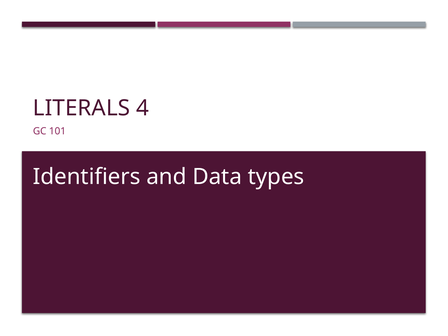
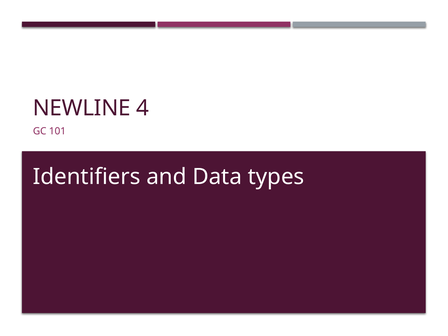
LITERALS: LITERALS -> NEWLINE (82, 108)
